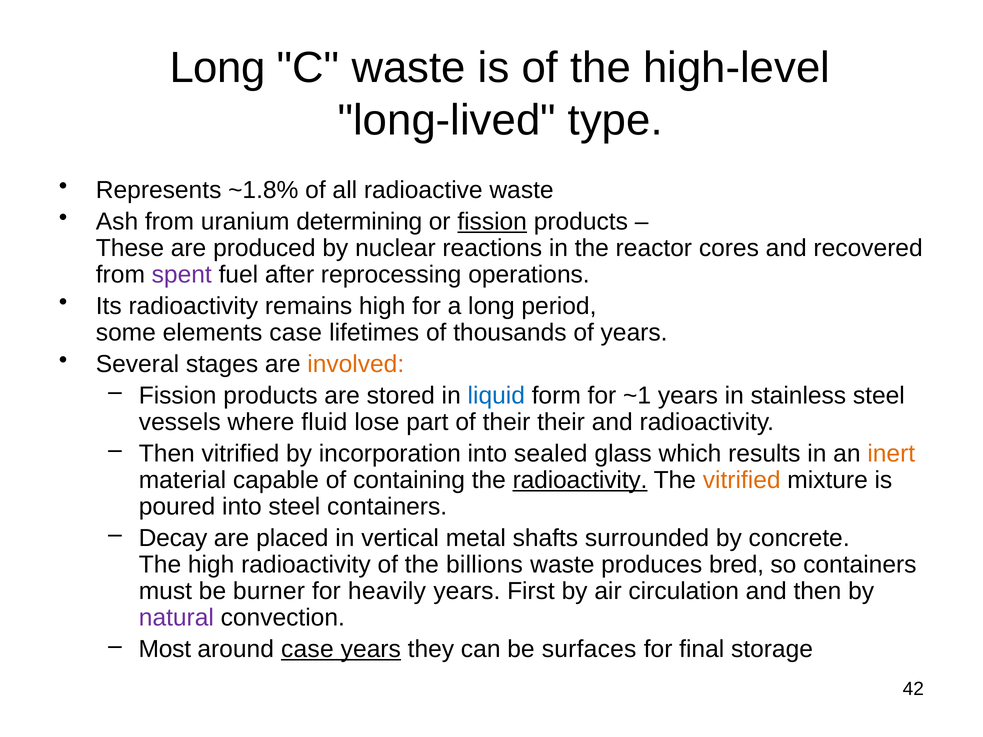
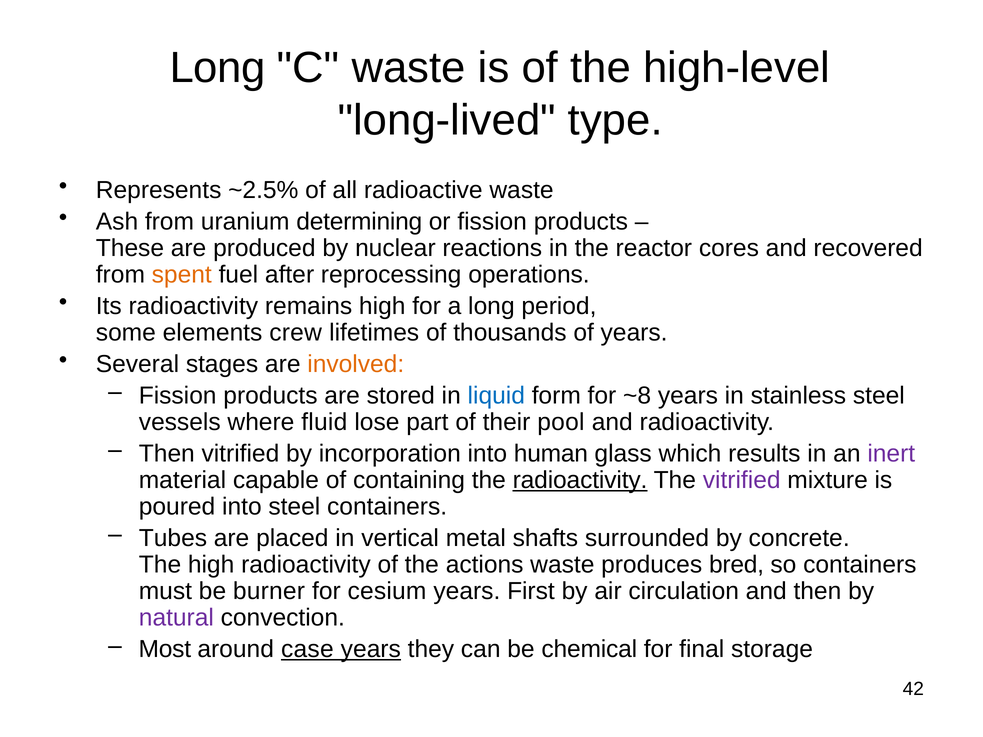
~1.8%: ~1.8% -> ~2.5% (263, 190)
fission underline: present -> none (492, 222)
spent colour: purple -> orange (182, 275)
elements case: case -> crew (296, 333)
~1: ~1 -> ~8 (637, 396)
their their: their -> pool (561, 422)
sealed: sealed -> human (551, 454)
inert colour: orange -> purple (891, 454)
vitrified colour: orange -> purple (742, 480)
Decay: Decay -> Tubes (173, 538)
billions: billions -> actions (485, 565)
heavily: heavily -> cesium (387, 591)
surfaces: surfaces -> chemical (589, 649)
